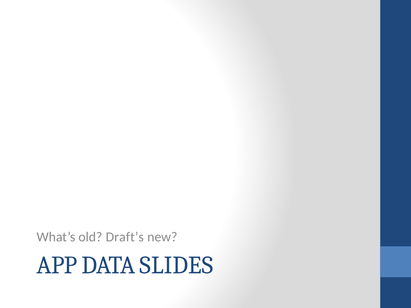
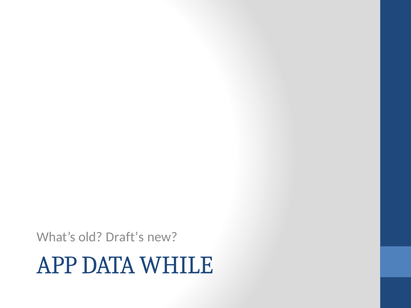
SLIDES: SLIDES -> WHILE (177, 265)
